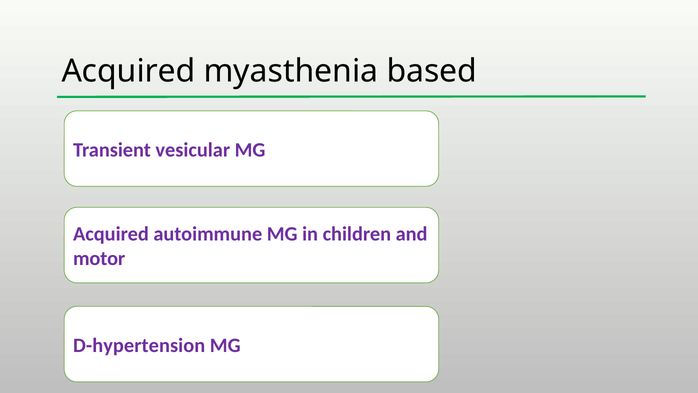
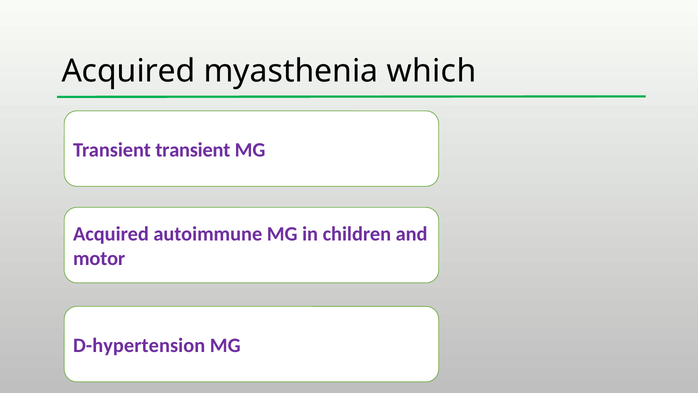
based: based -> which (432, 71)
Transient vesicular: vesicular -> transient (193, 150)
